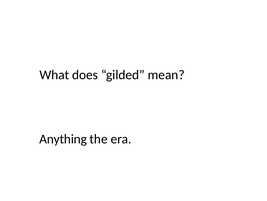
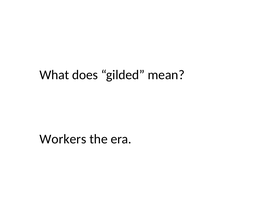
Anything: Anything -> Workers (63, 139)
